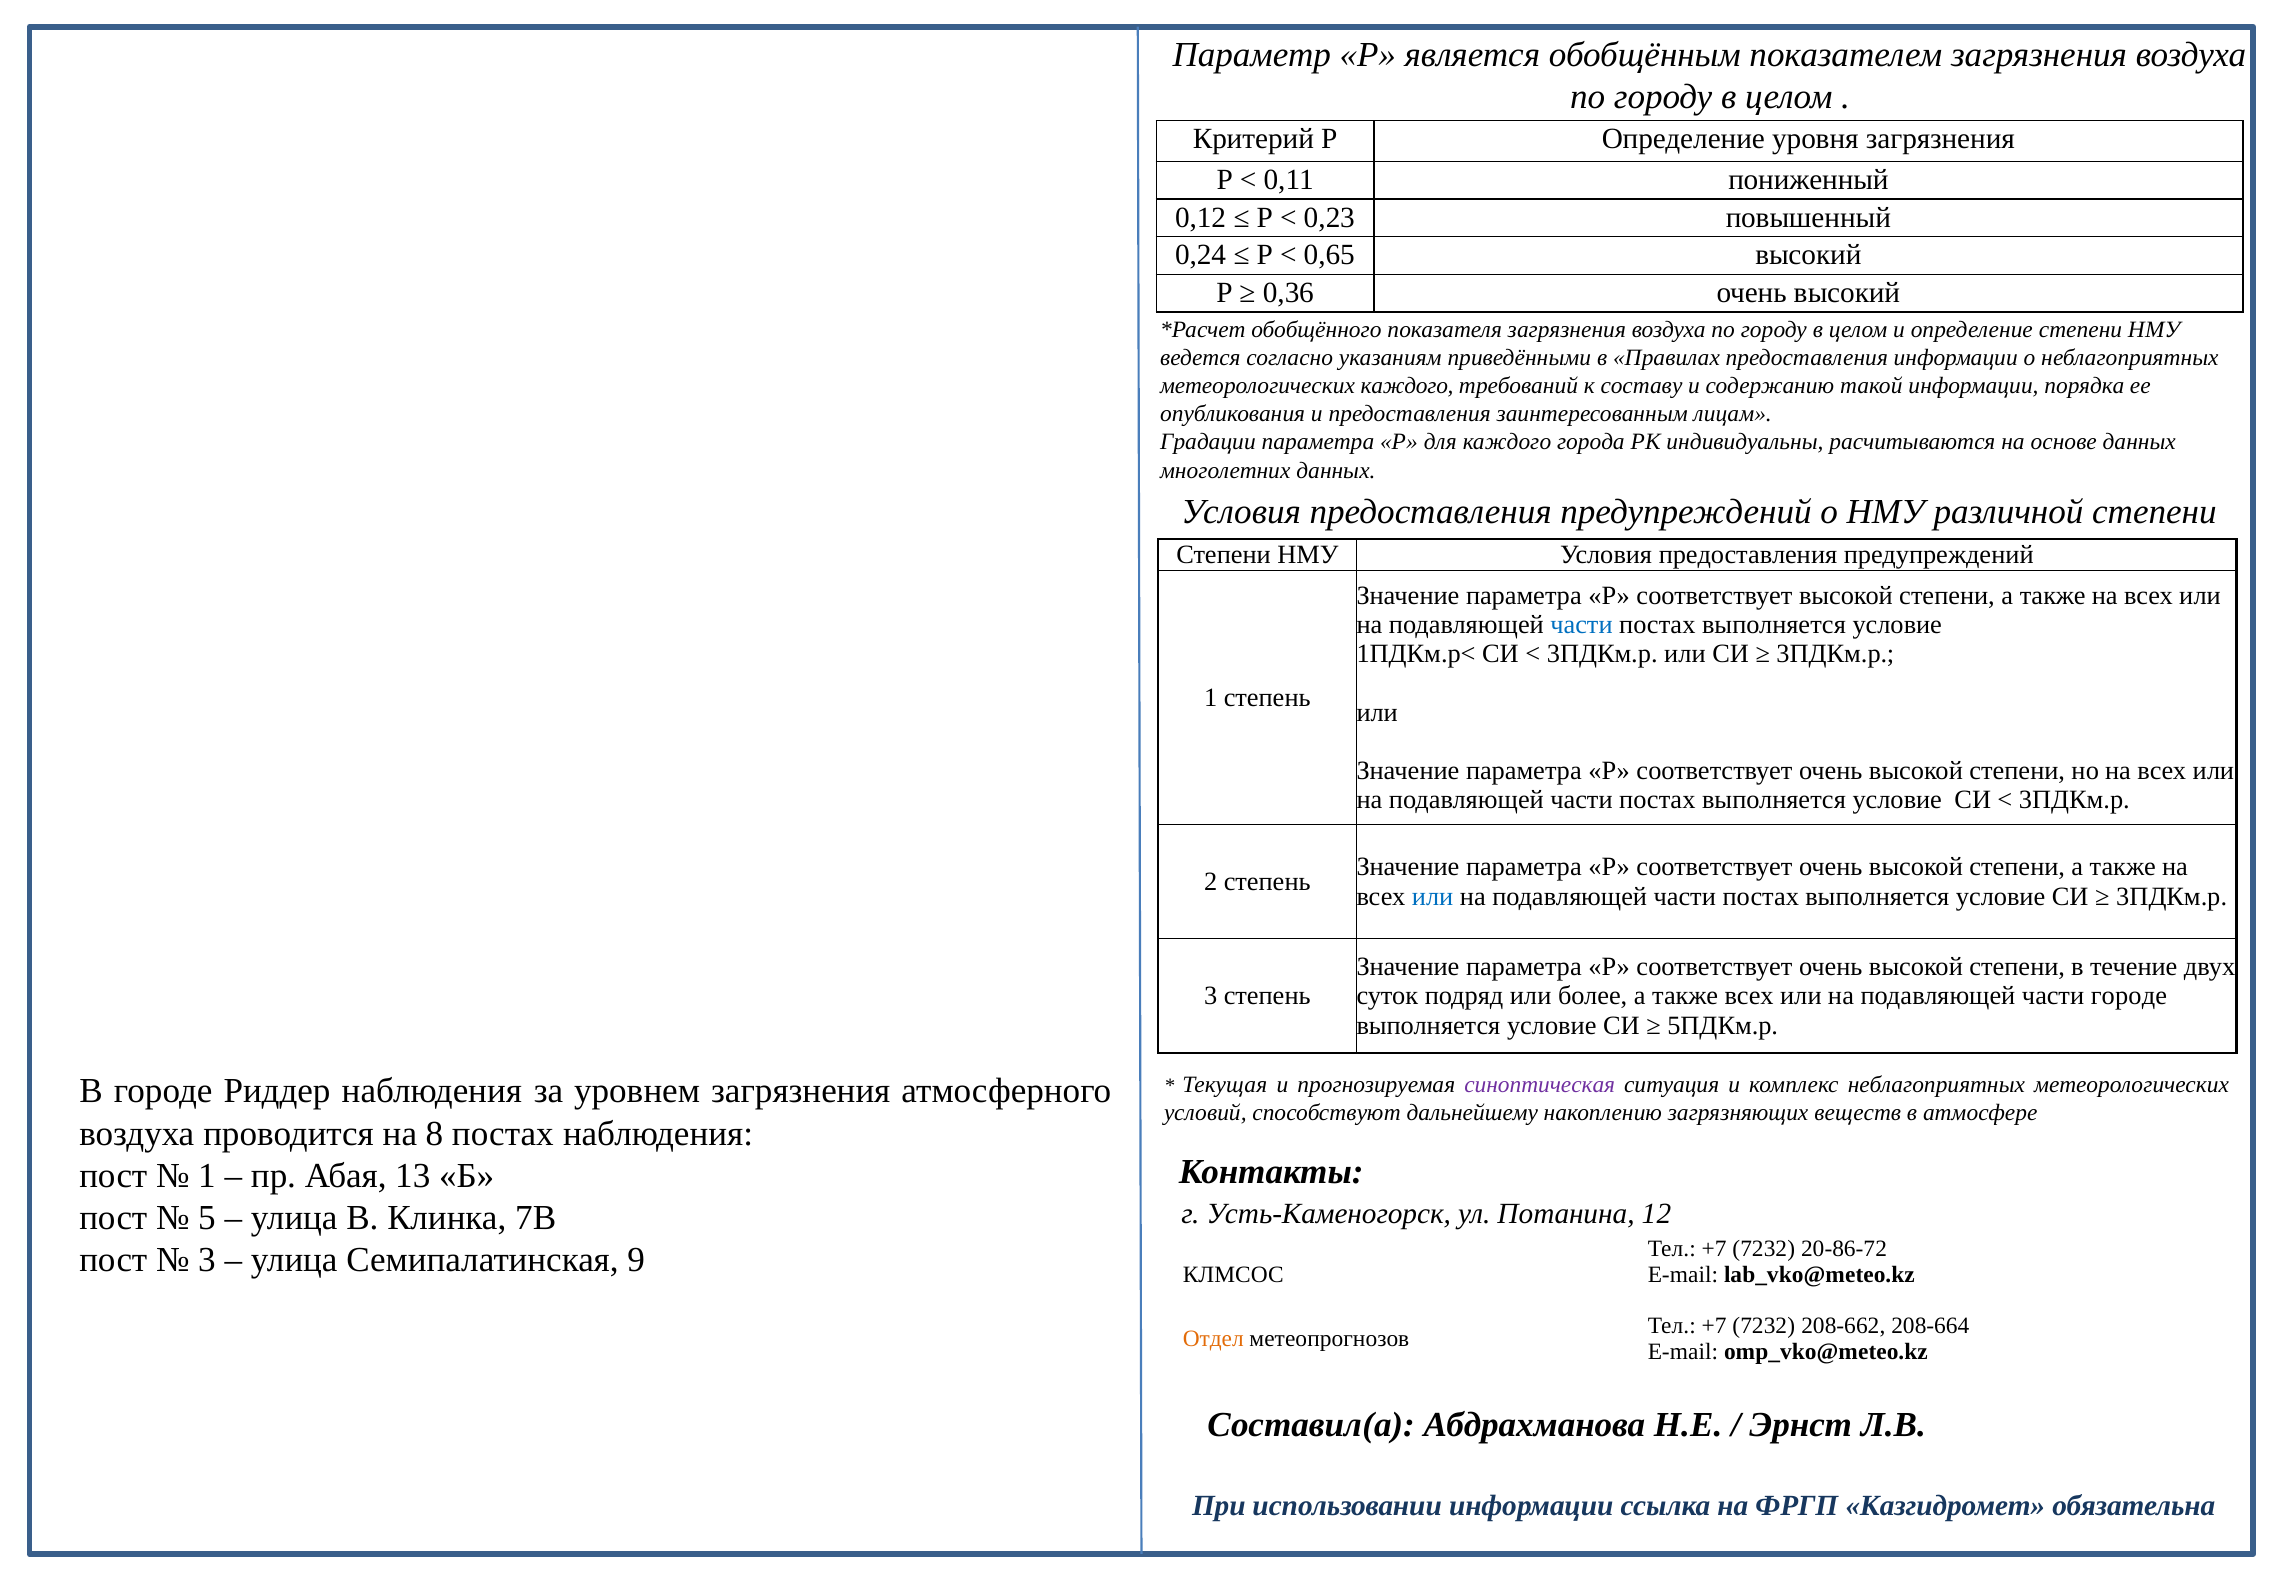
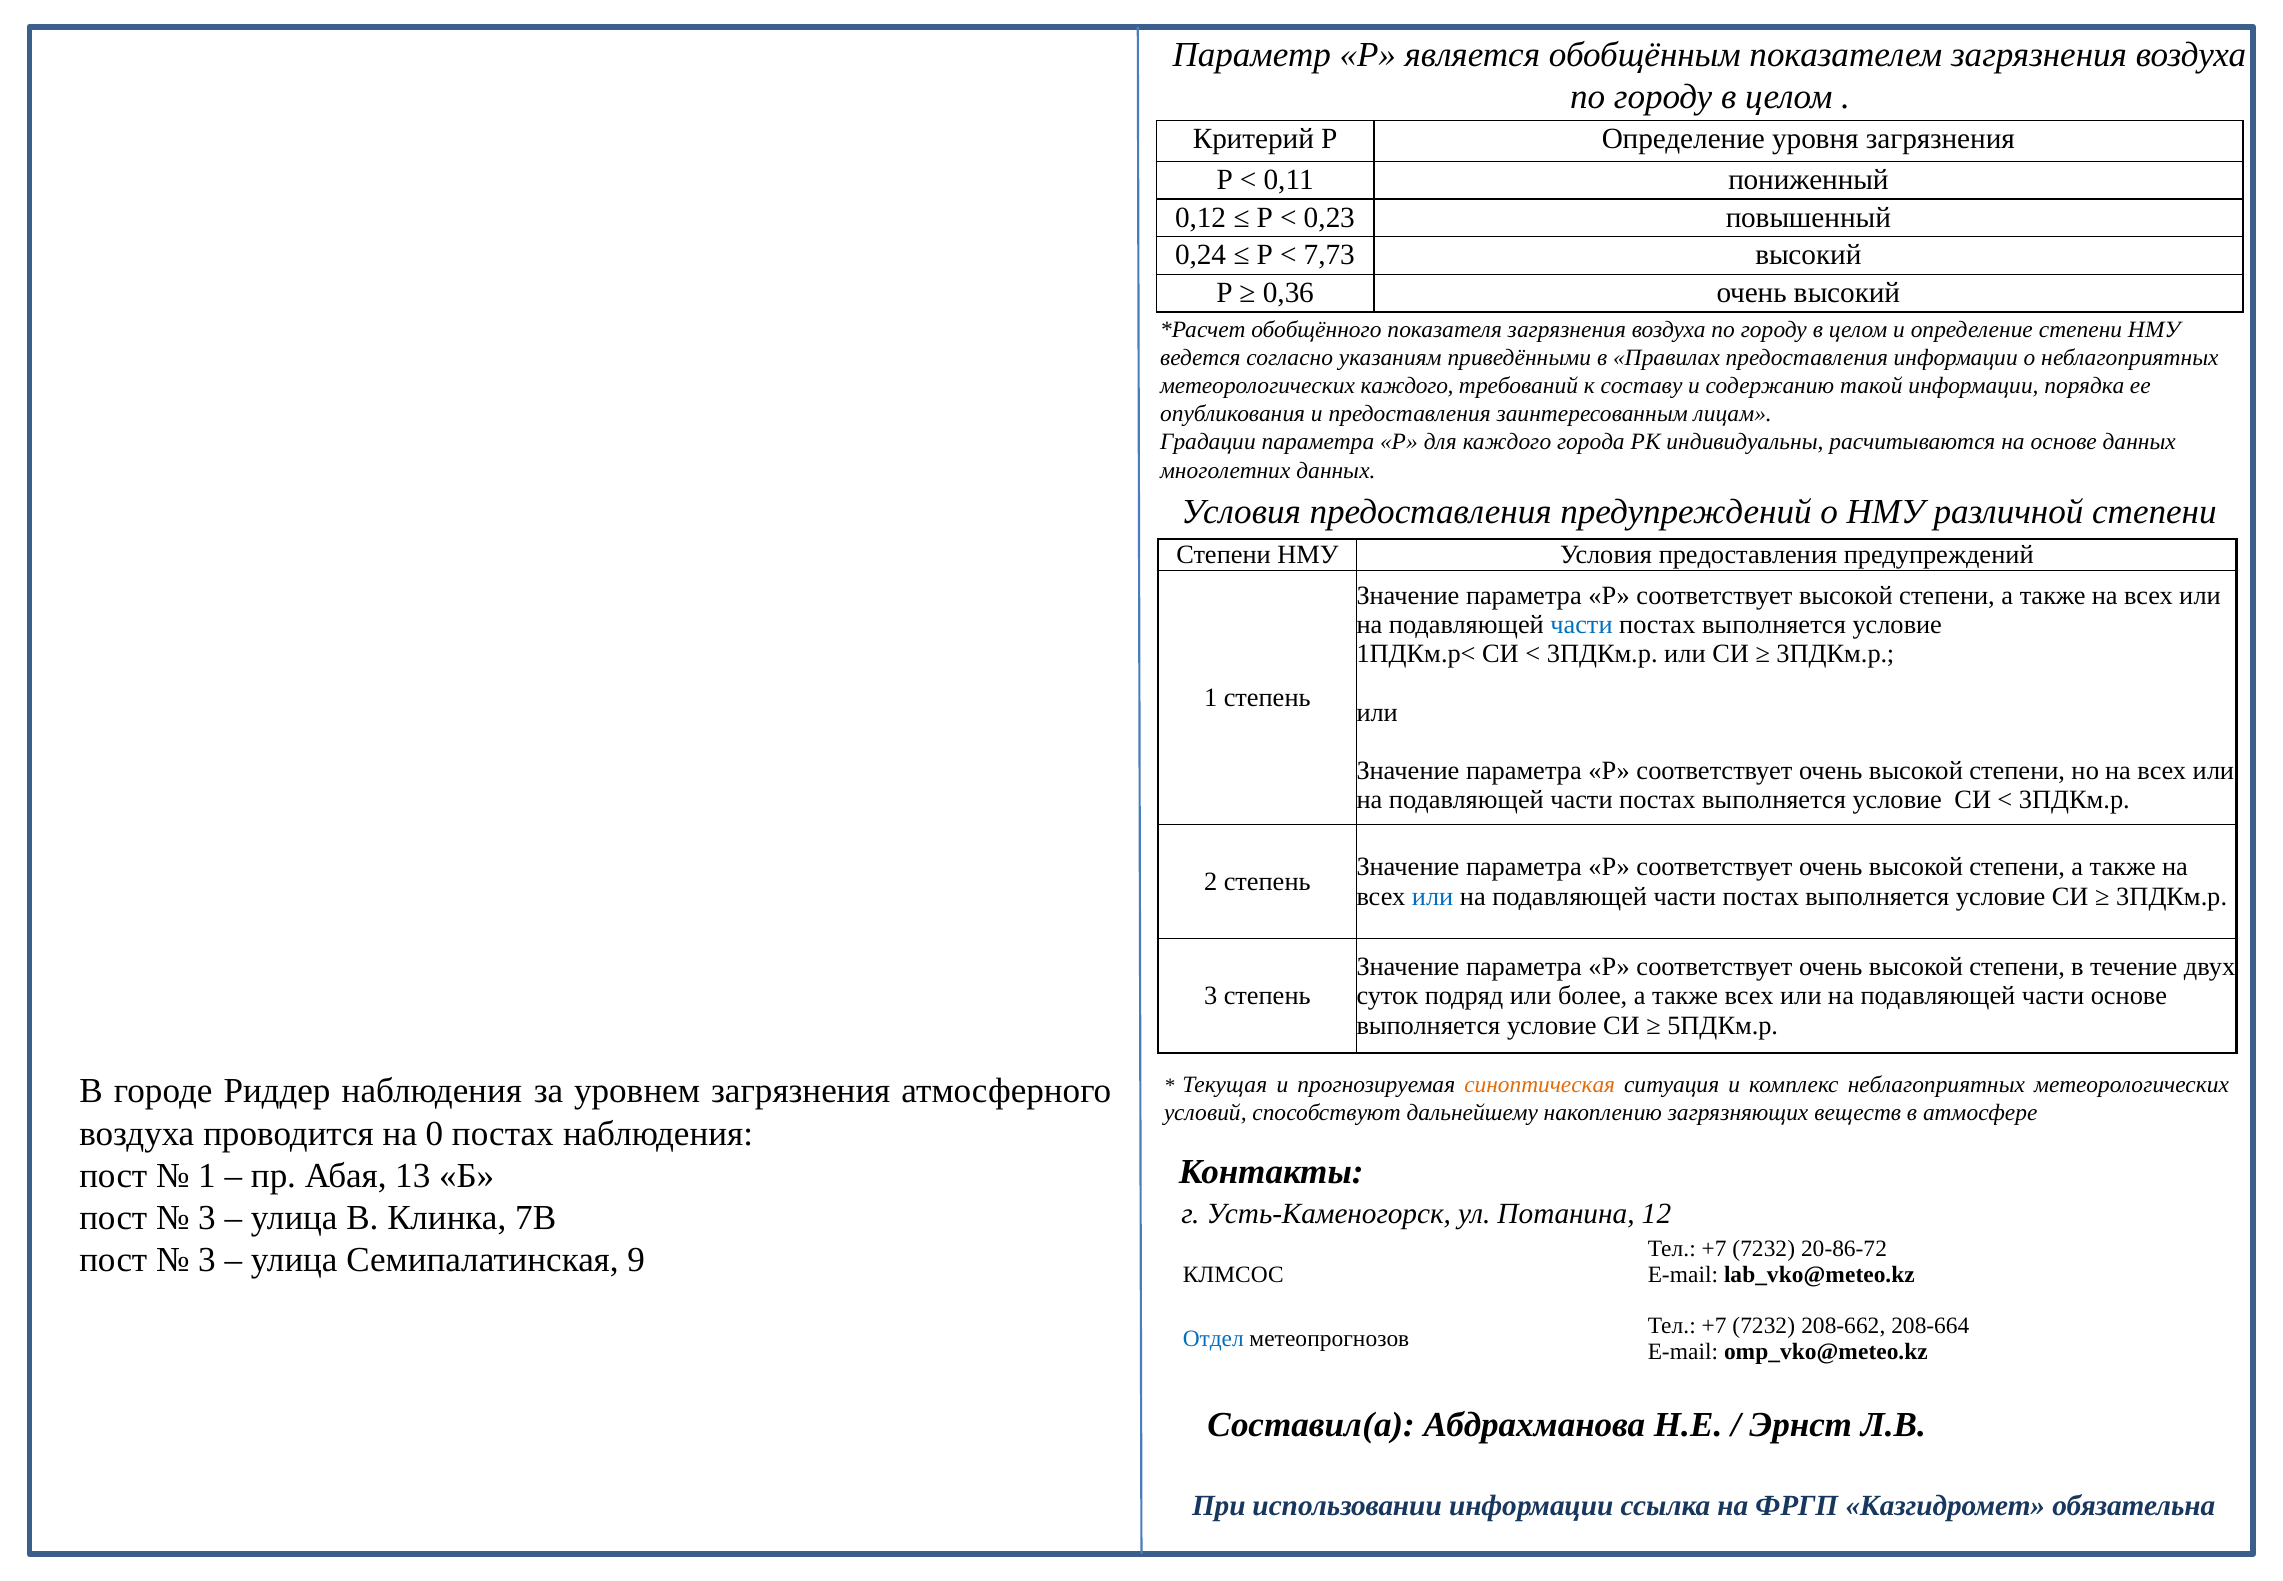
0,65: 0,65 -> 7,73 (1329, 255)
части городе: городе -> основе (2129, 996)
синоптическая colour: purple -> orange (1540, 1084)
8: 8 -> 0 (434, 1133)
5: 5 -> 3 (207, 1217)
Отдел colour: orange -> blue (1213, 1338)
